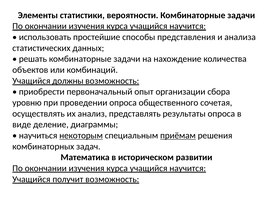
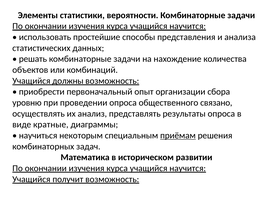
сочетая: сочетая -> связано (216, 103)
деление: деление -> кратные (51, 124)
некоторым underline: present -> none (81, 135)
